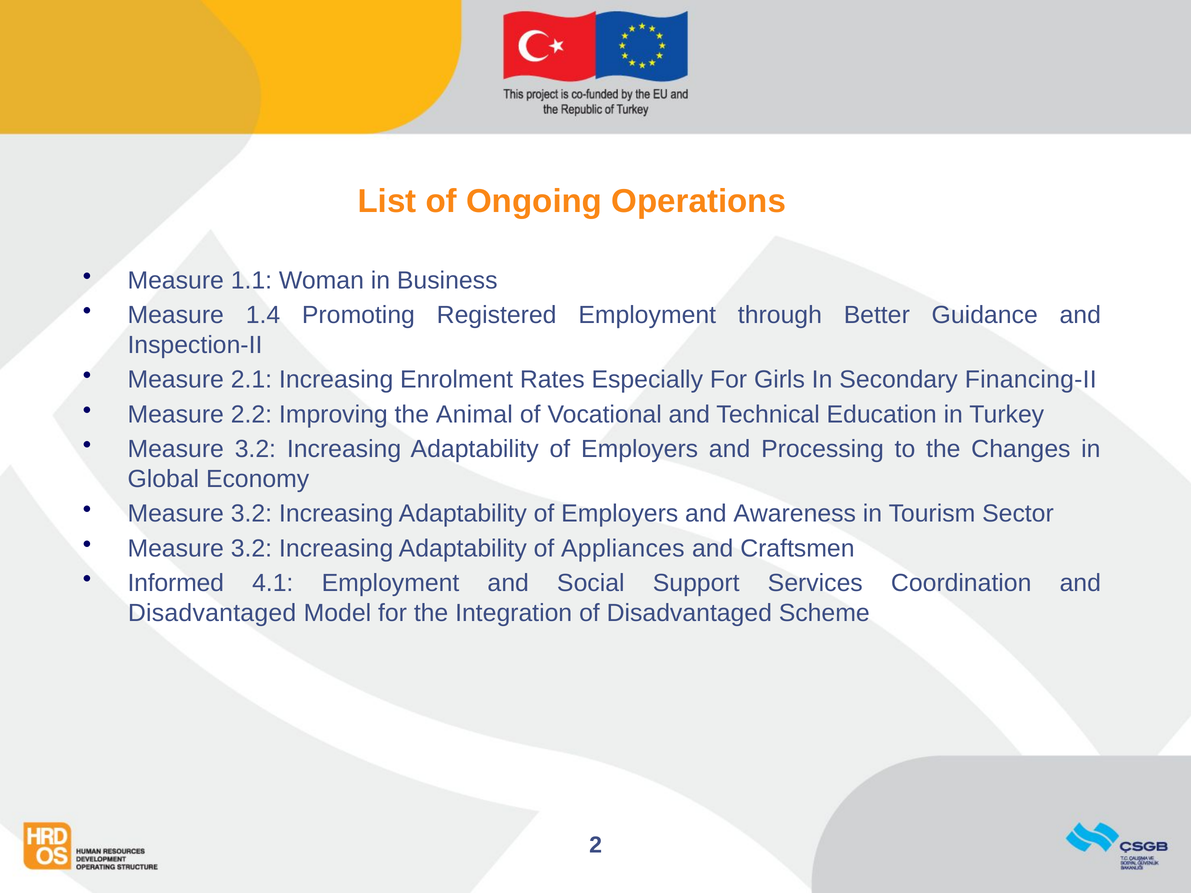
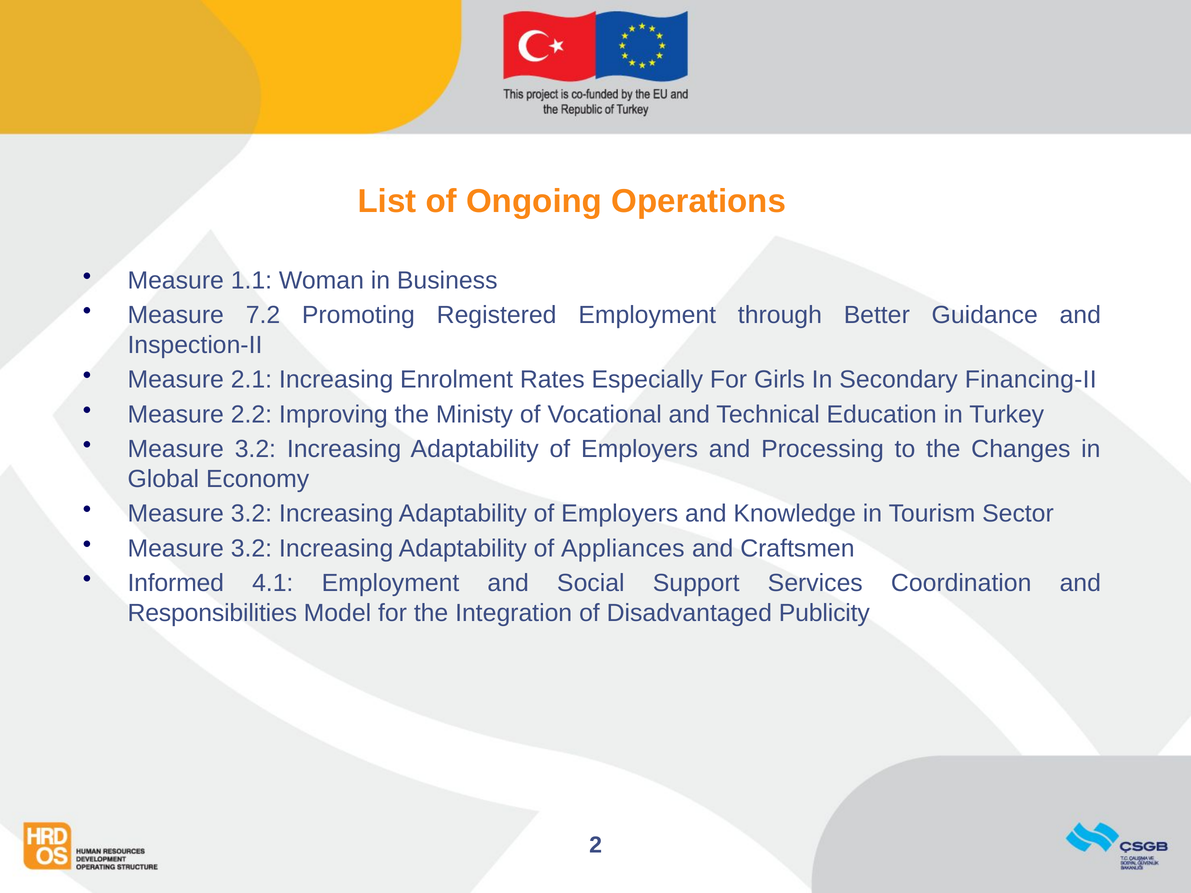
1.4: 1.4 -> 7.2 (263, 315)
Animal: Animal -> Ministy (474, 415)
Awareness: Awareness -> Knowledge (795, 514)
Disadvantaged: Disadvantaged -> Responsibilities (212, 613)
Scheme: Scheme -> Publicity (824, 613)
